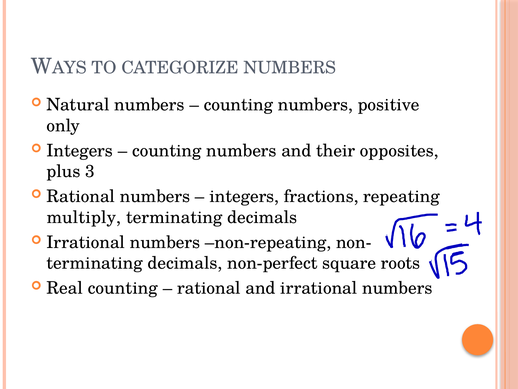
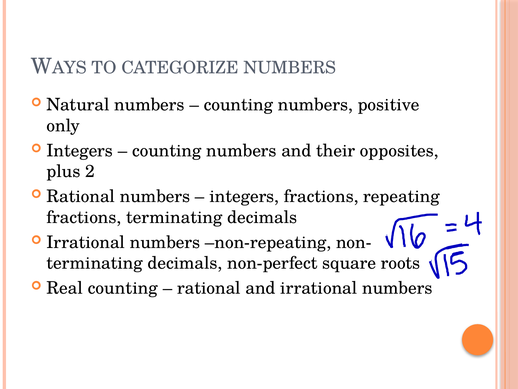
3: 3 -> 2 (90, 171)
multiply: multiply -> fractions (84, 217)
